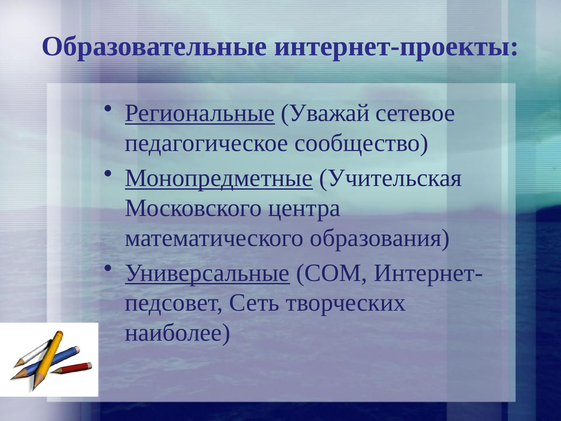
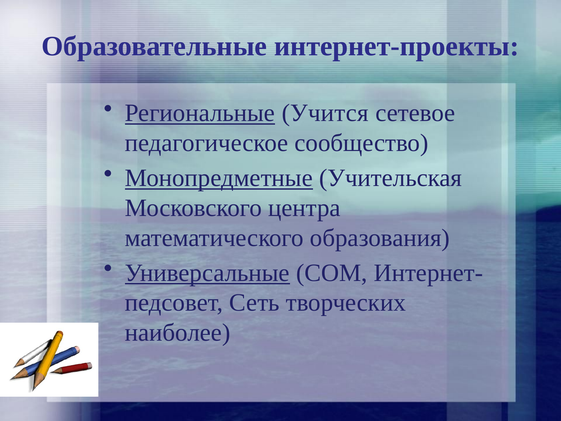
Уважай: Уважай -> Учится (325, 113)
